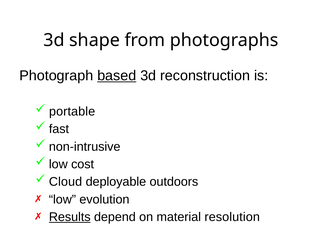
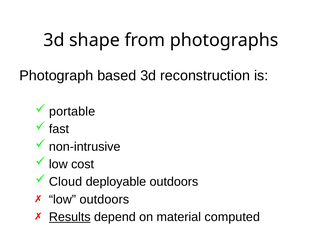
based underline: present -> none (117, 76)
low evolution: evolution -> outdoors (104, 199)
resolution: resolution -> computed (232, 217)
